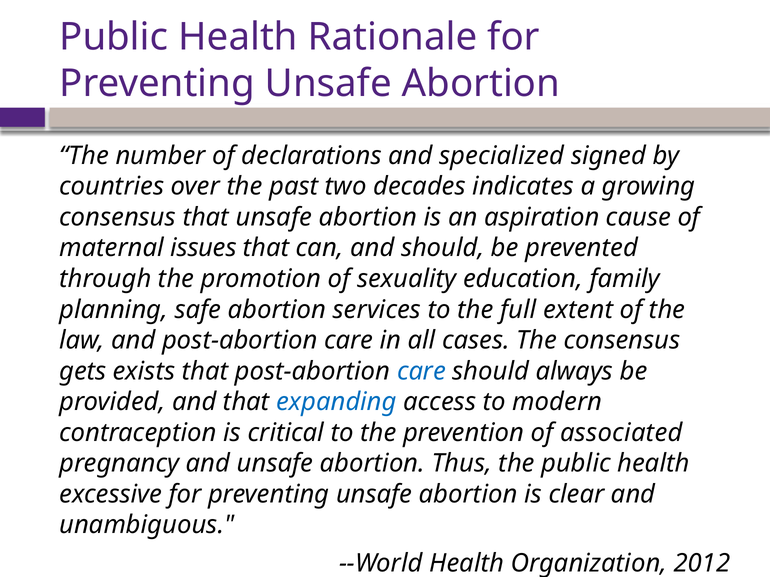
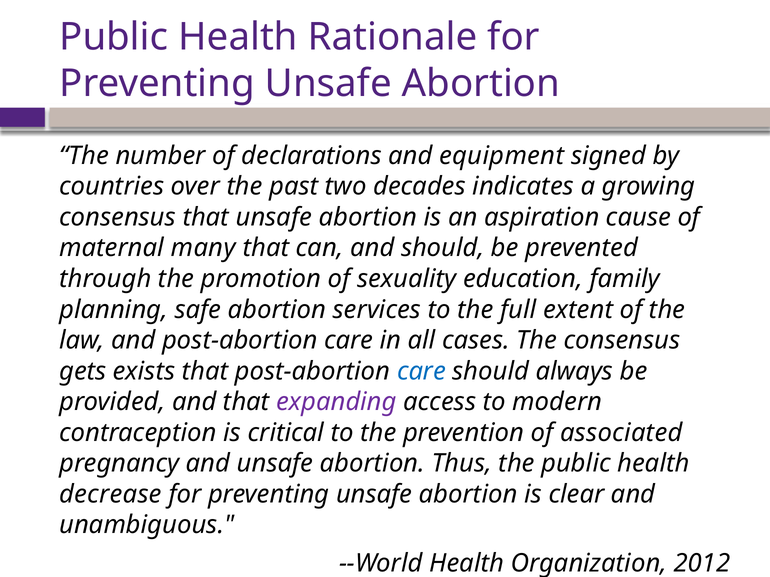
specialized: specialized -> equipment (502, 156)
issues: issues -> many (203, 248)
expanding colour: blue -> purple (336, 402)
excessive: excessive -> decrease (110, 495)
